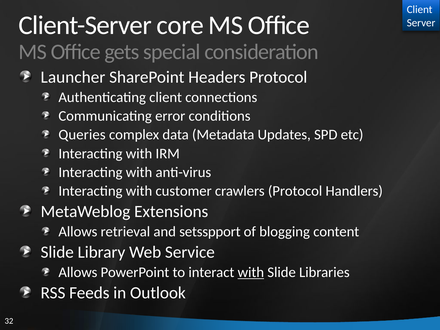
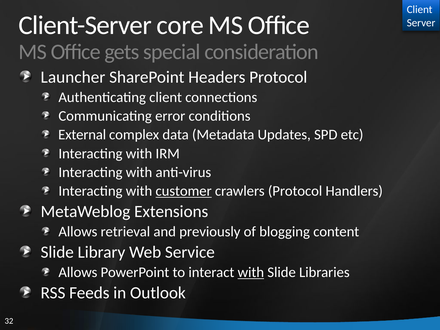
Queries: Queries -> External (82, 135)
customer underline: none -> present (184, 191)
setsspport: setsspport -> previously (210, 232)
